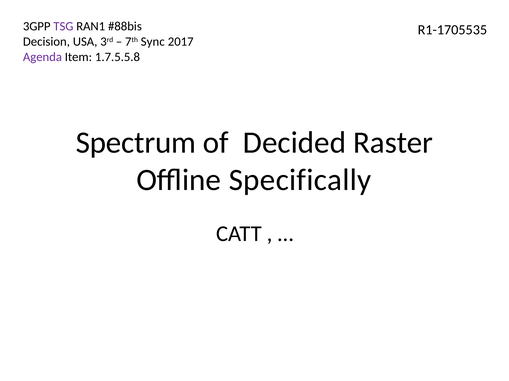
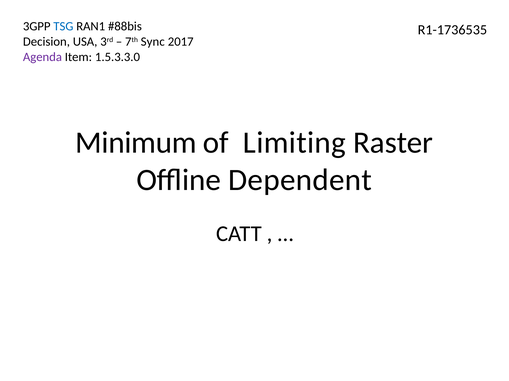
TSG colour: purple -> blue (63, 27)
R1-1705535: R1-1705535 -> R1-1736535 (452, 30)
1.7.5.5.8: 1.7.5.5.8 -> 1.5.3.3.0 (117, 57)
Spectrum: Spectrum -> Minimum (136, 143)
Decided: Decided -> Limiting (294, 143)
Specifically: Specifically -> Dependent (300, 180)
